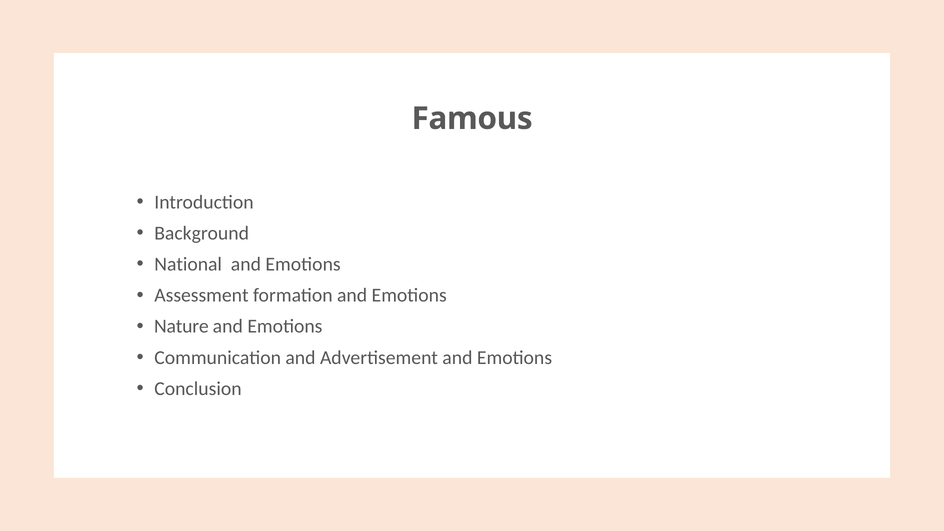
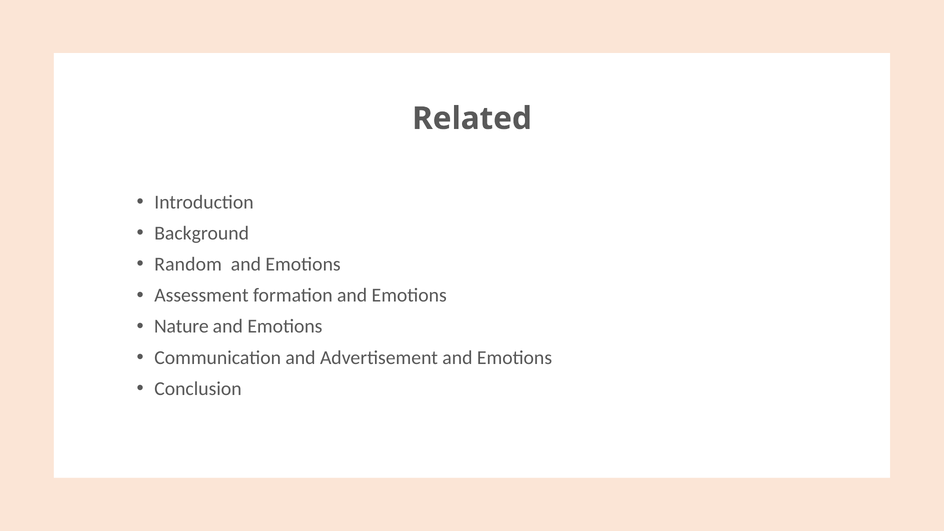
Famous: Famous -> Related (472, 119)
National: National -> Random (188, 264)
